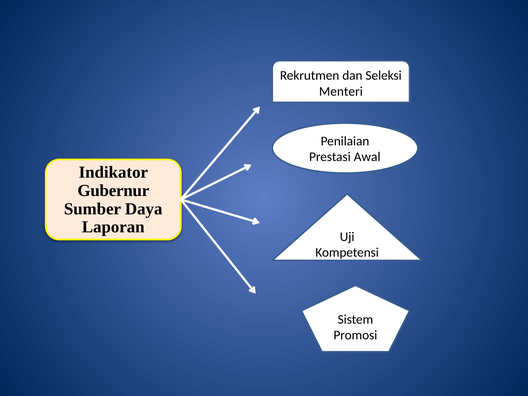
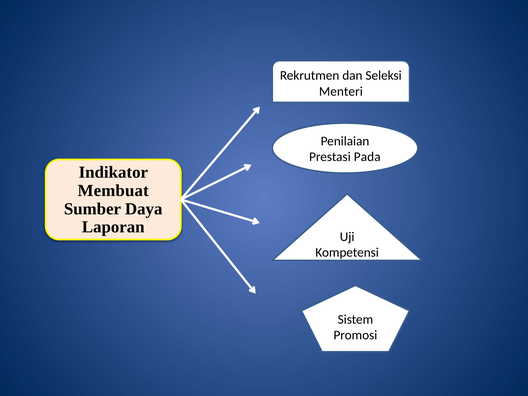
Awal: Awal -> Pada (367, 157)
Gubernur: Gubernur -> Membuat (113, 191)
